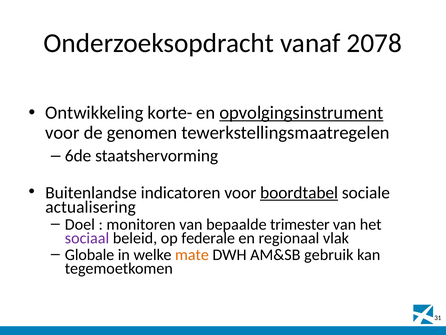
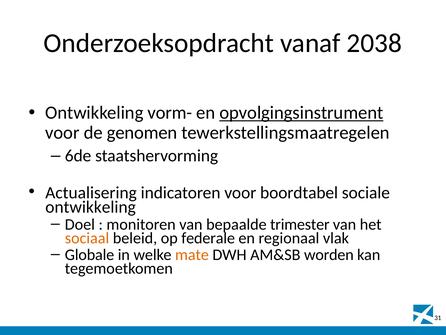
2078: 2078 -> 2038 (374, 43)
korte-: korte- -> vorm- (170, 113)
Buitenlandse: Buitenlandse -> Actualisering (91, 192)
boordtabel underline: present -> none (299, 192)
actualisering: actualisering -> ontwikkeling (91, 207)
sociaal colour: purple -> orange (87, 238)
gebruik: gebruik -> worden (329, 255)
